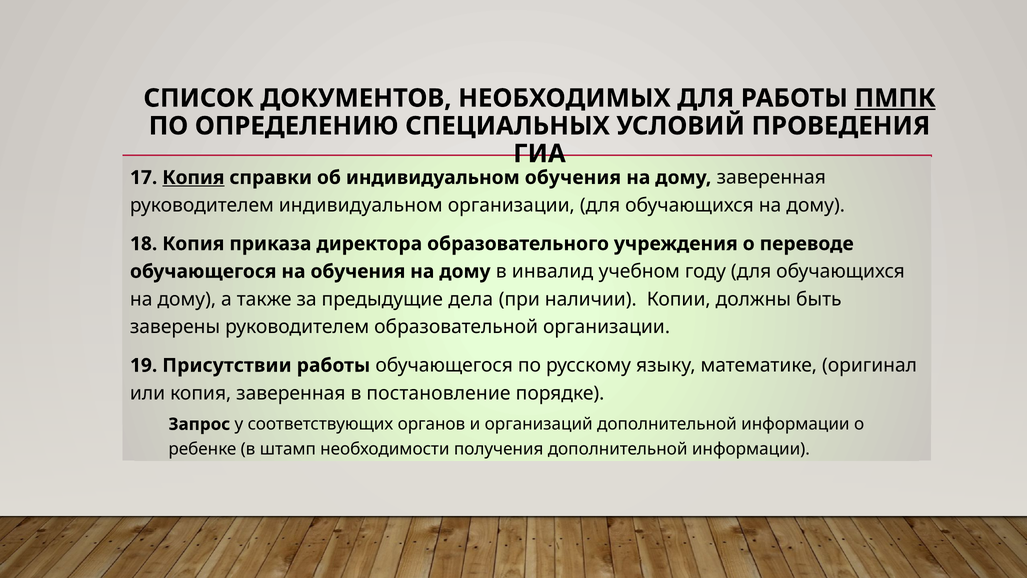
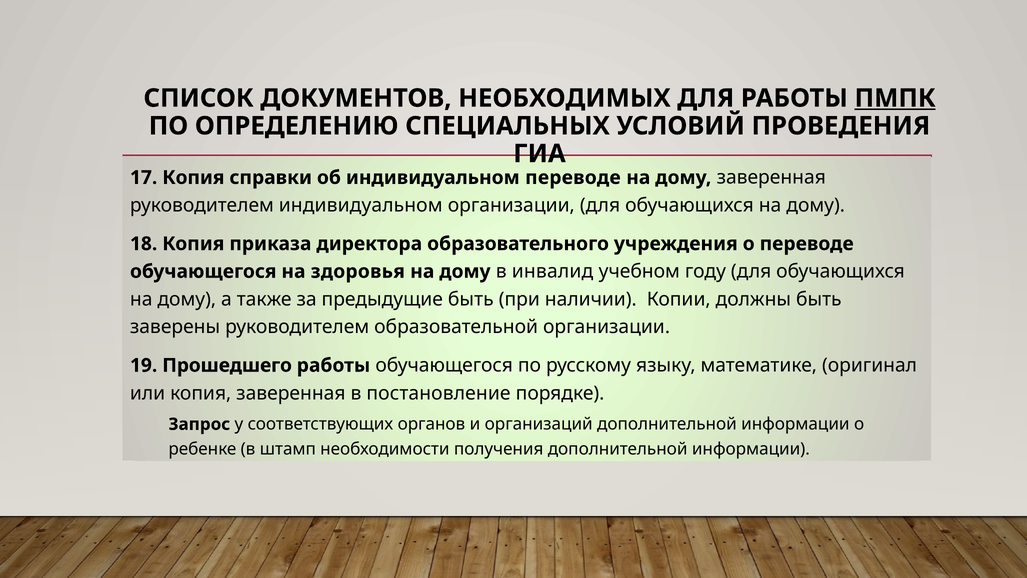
Копия underline: present -> none (193, 178)
индивидуальном обучения: обучения -> переводе (573, 178)
на обучения: обучения -> здоровья (358, 271)
предыдущие дела: дела -> быть (471, 299)
Присутствии: Присутствии -> Прошедшего (227, 365)
